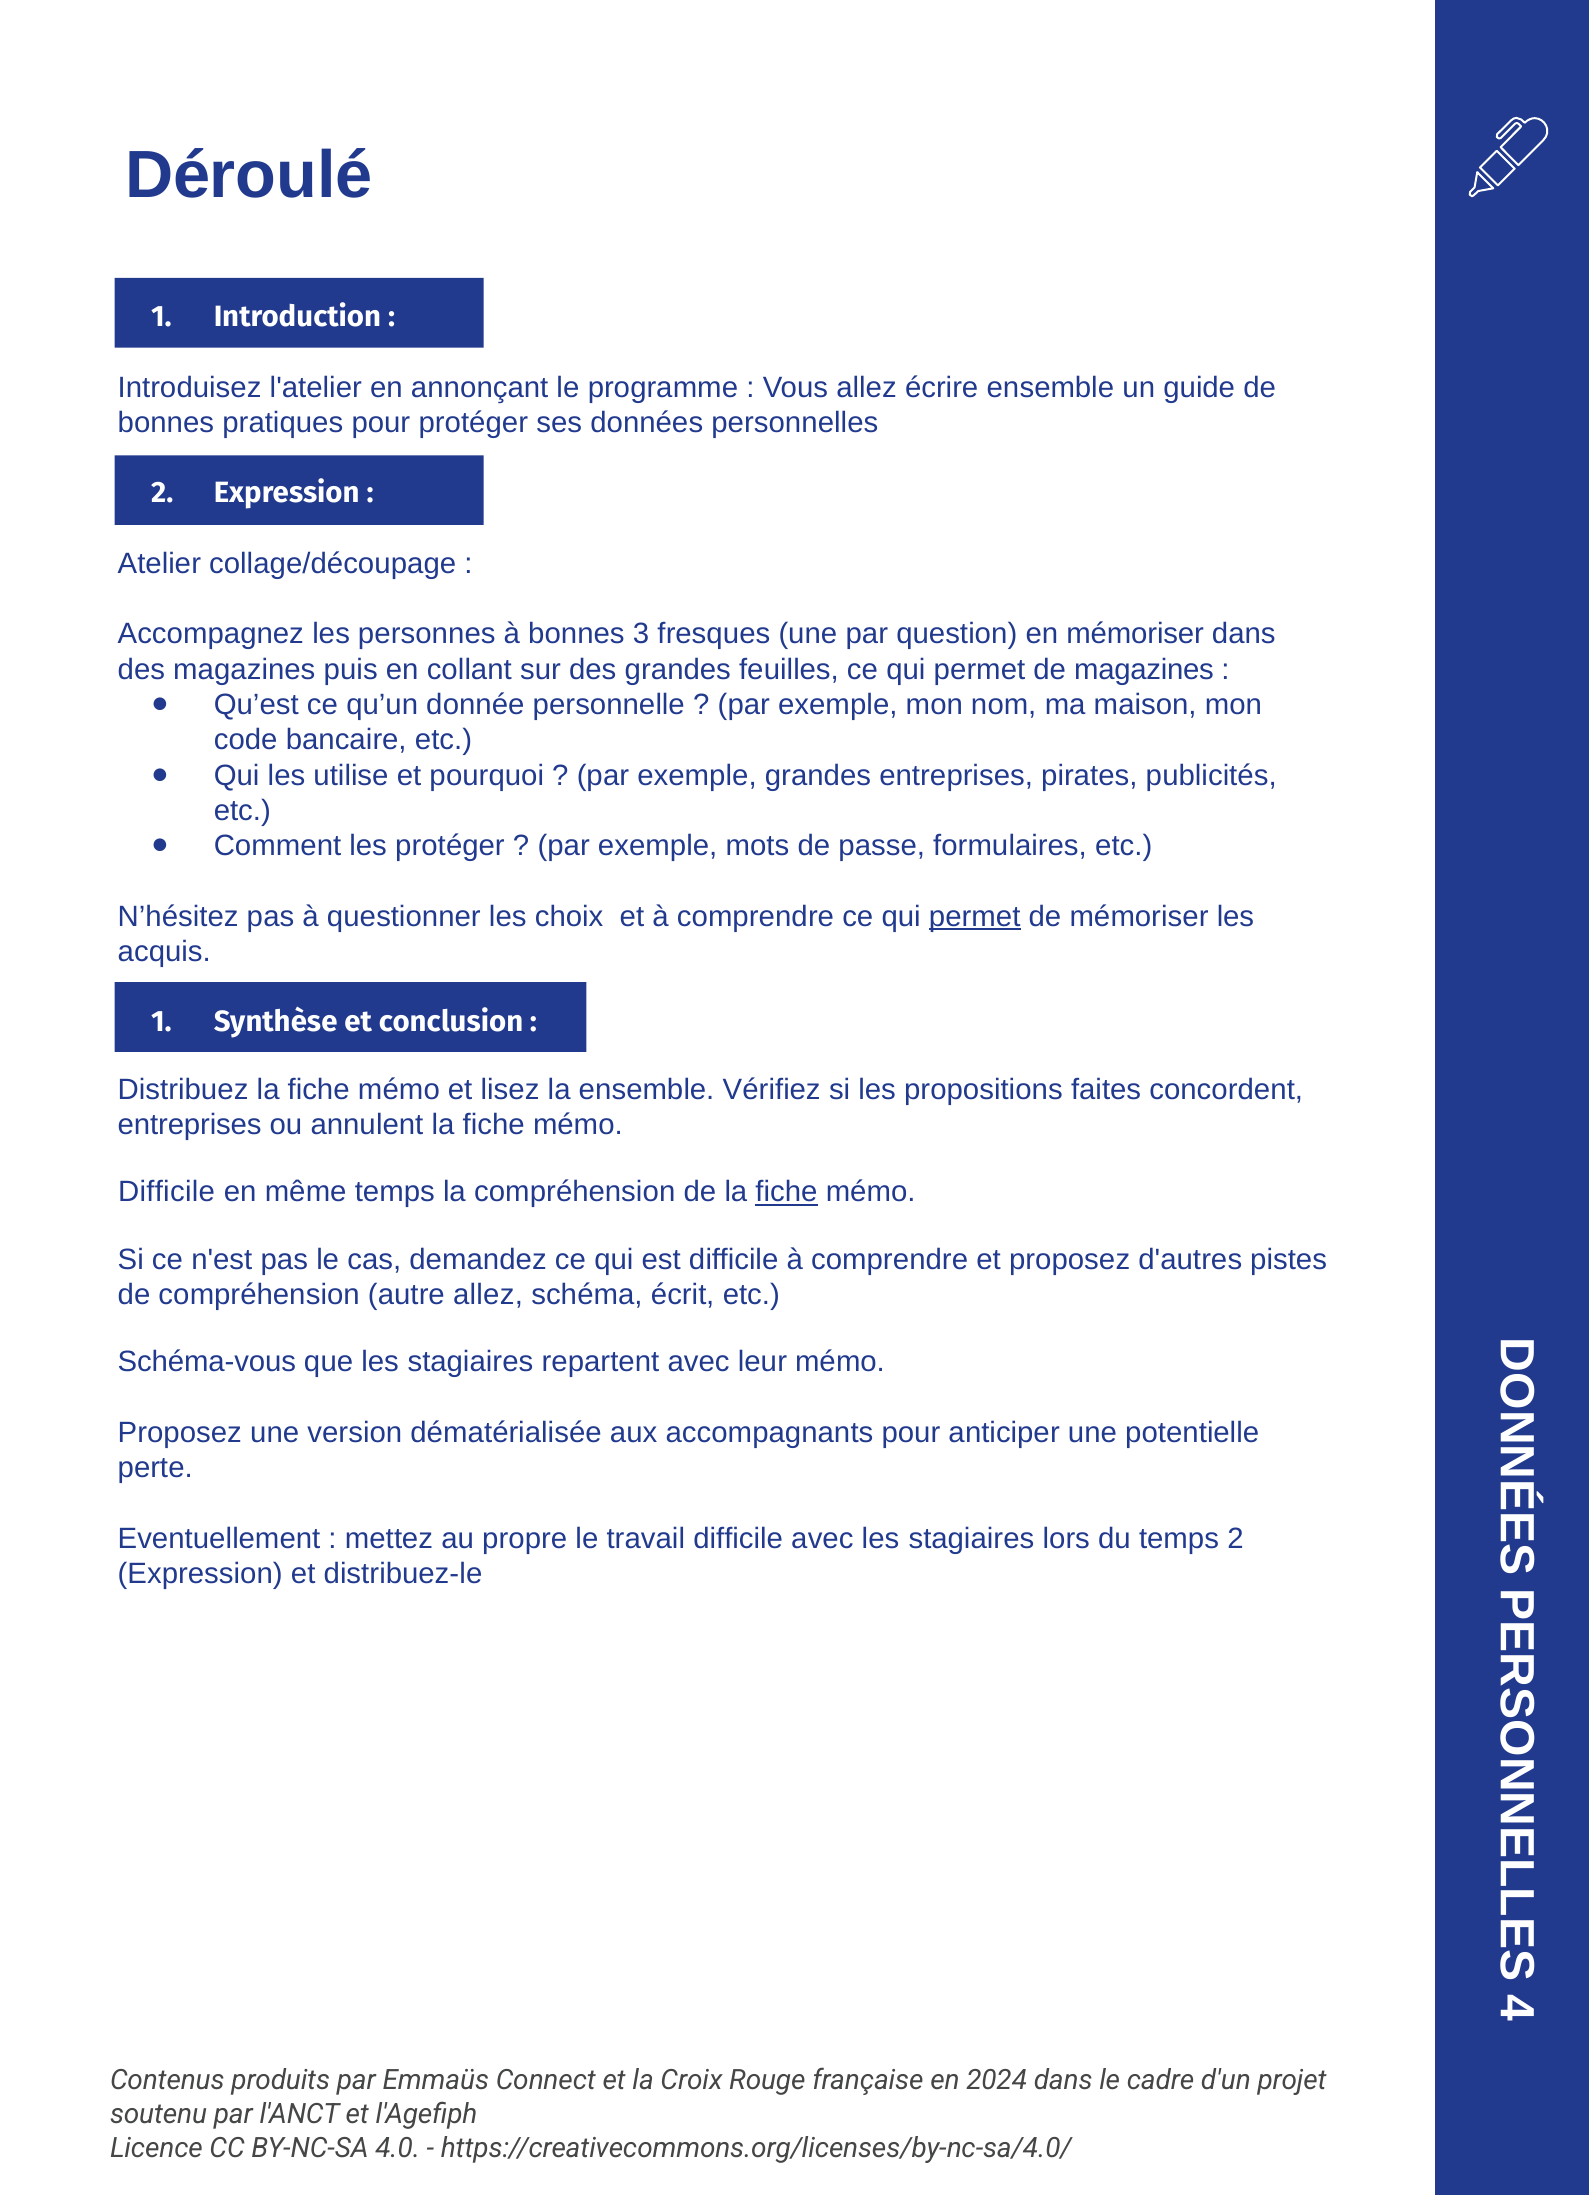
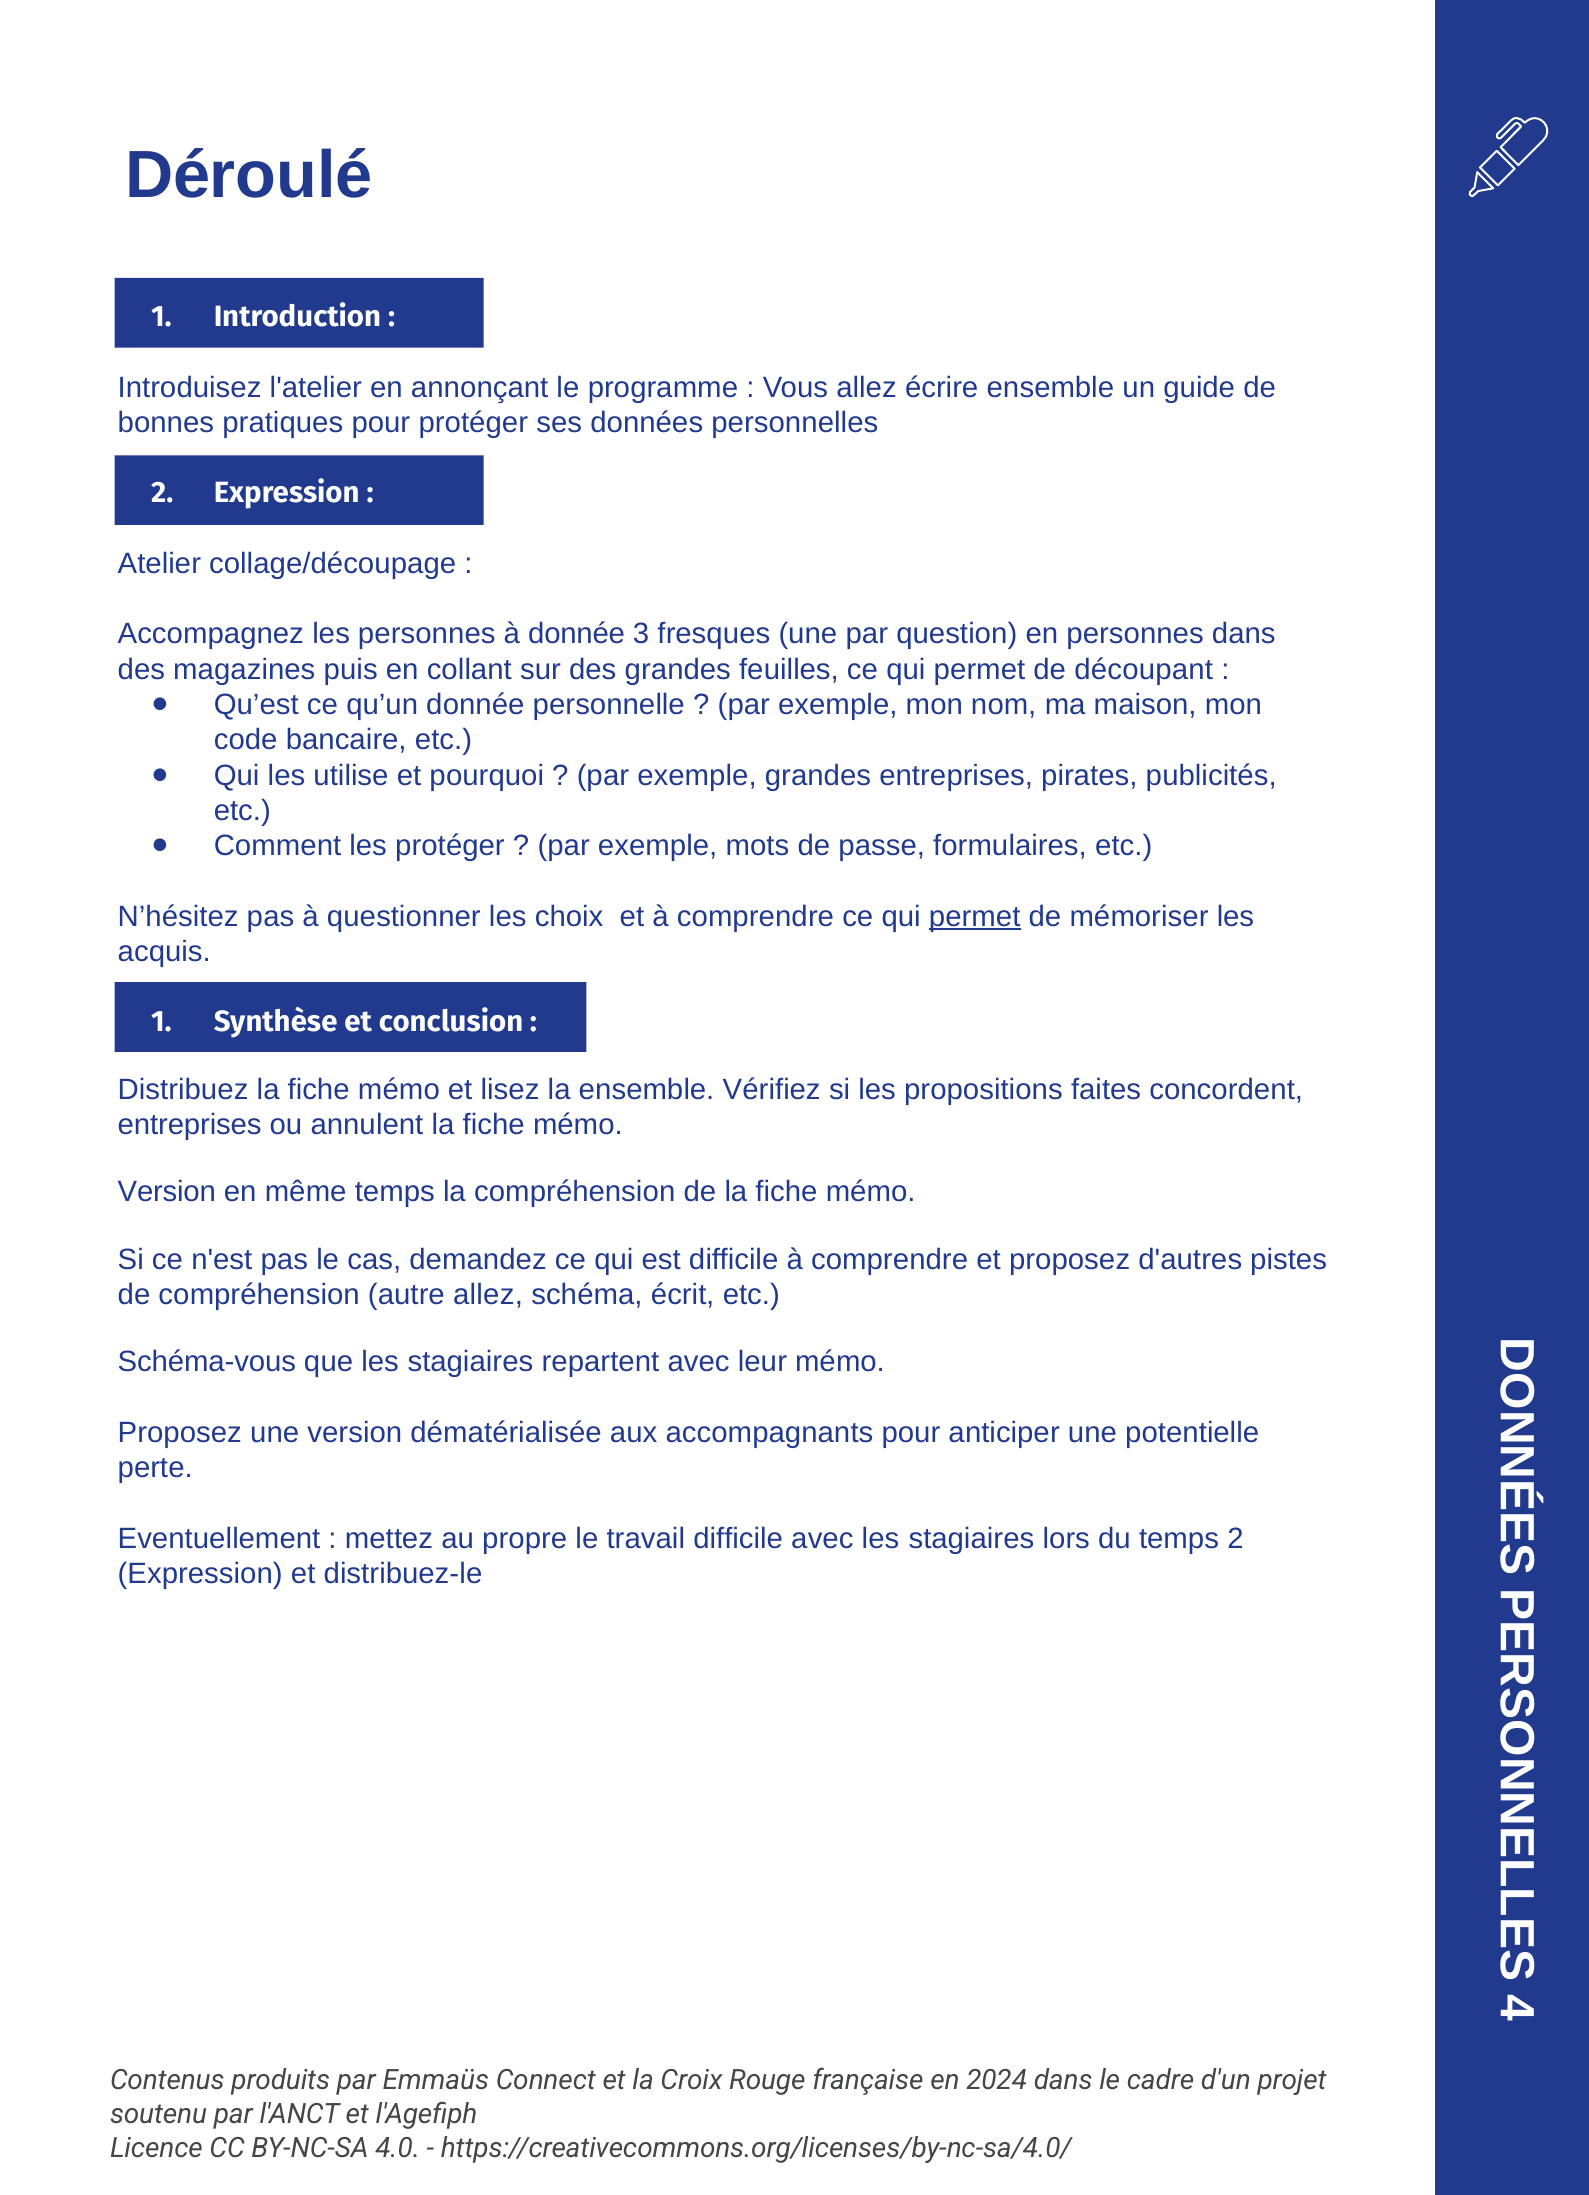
à bonnes: bonnes -> donnée (577, 634)
en mémoriser: mémoriser -> personnes (1135, 634)
de magazines: magazines -> découpant (1144, 669)
Difficile: Difficile -> Version (167, 1192)
fiche underline: present -> none (787, 1192)
